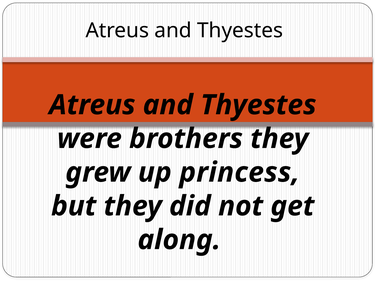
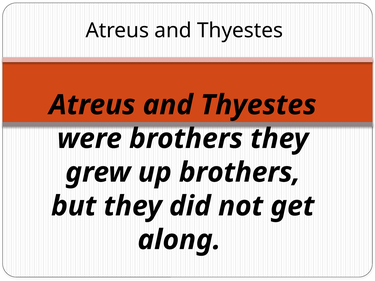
up princess: princess -> brothers (240, 173)
